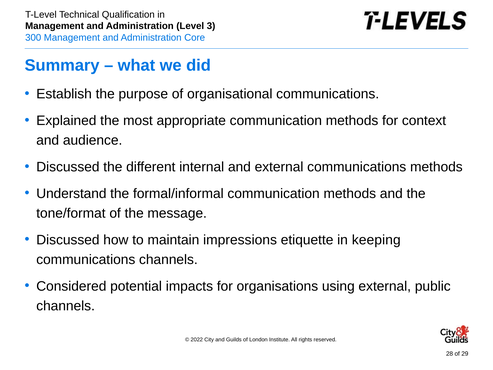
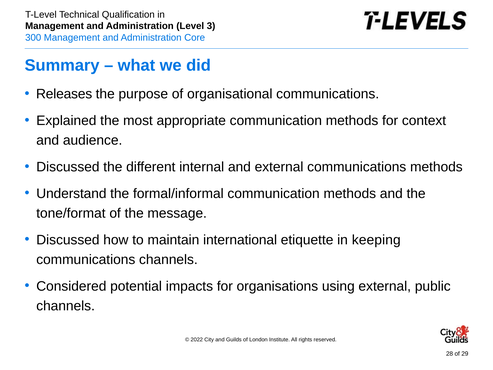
Establish: Establish -> Releases (64, 94)
impressions: impressions -> international (240, 240)
